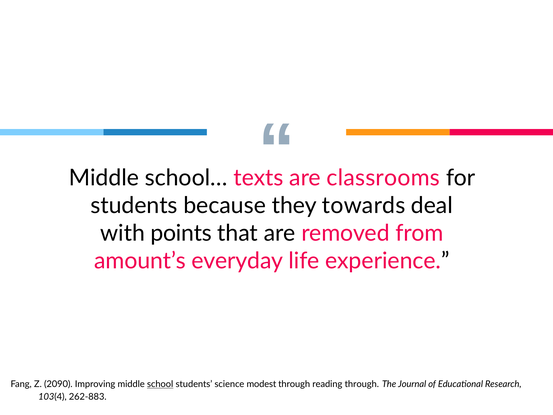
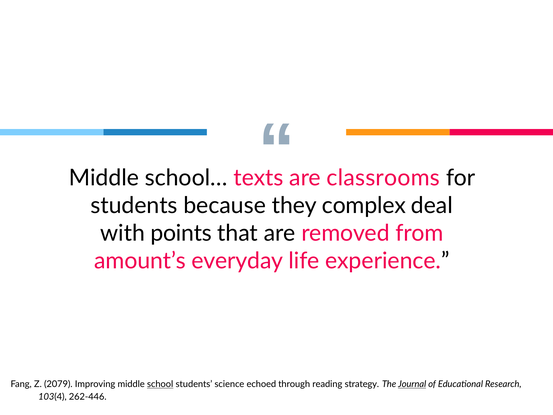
towards: towards -> complex (364, 205)
2090: 2090 -> 2079 (58, 384)
modest: modest -> echoed (261, 384)
reading through: through -> strategy (362, 384)
Journal underline: none -> present (412, 384)
262-883: 262-883 -> 262-446 (88, 397)
